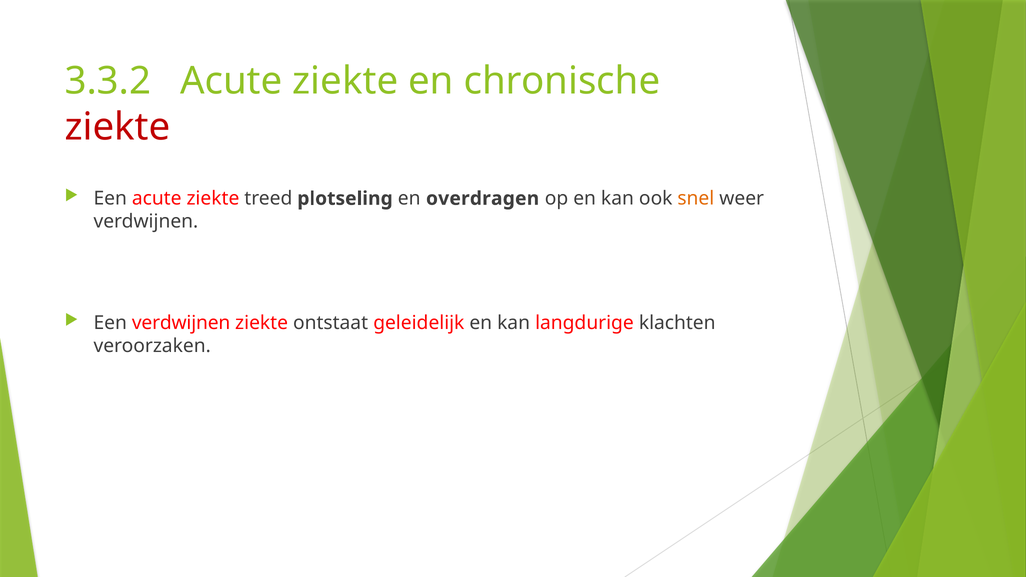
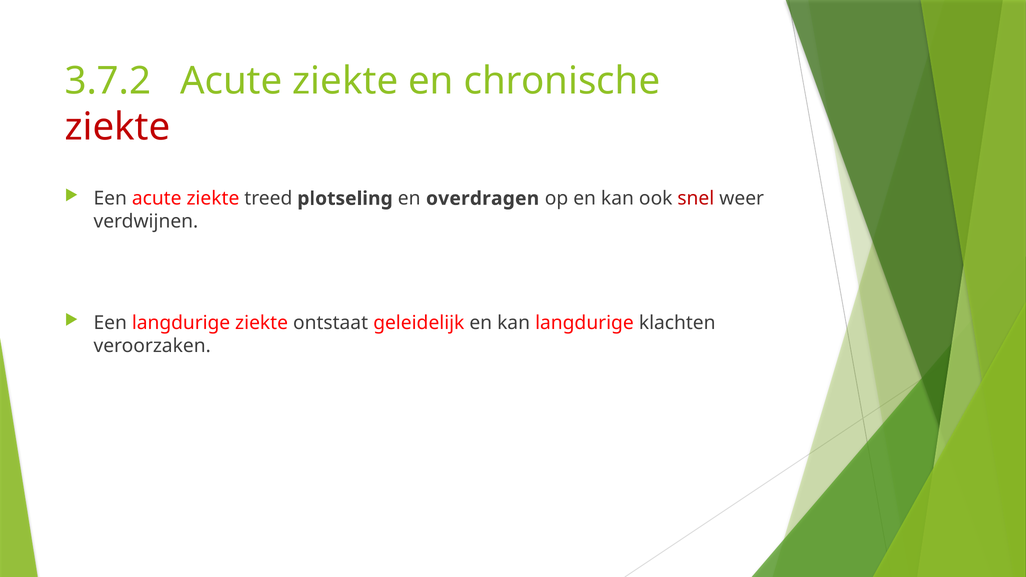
3.3.2: 3.3.2 -> 3.7.2 (108, 81)
snel colour: orange -> red (696, 199)
Een verdwijnen: verdwijnen -> langdurige (181, 323)
